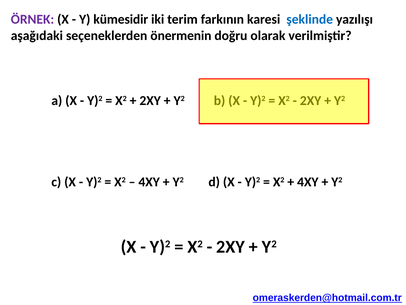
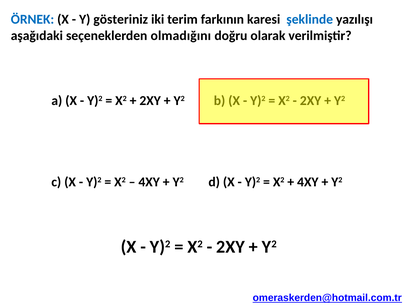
ÖRNEK colour: purple -> blue (32, 19)
kümesidir: kümesidir -> gösteriniz (121, 19)
önermenin: önermenin -> olmadığını (181, 36)
